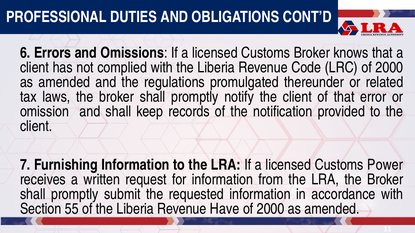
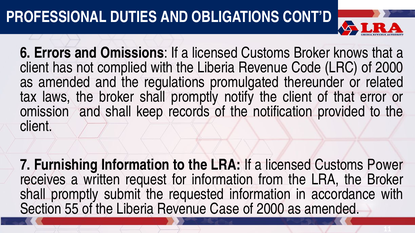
Have: Have -> Case (225, 209)
